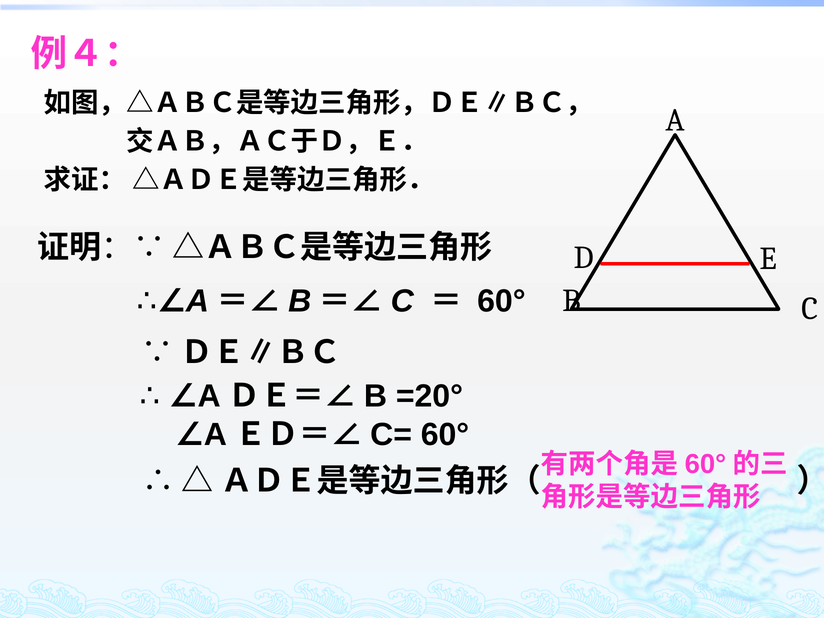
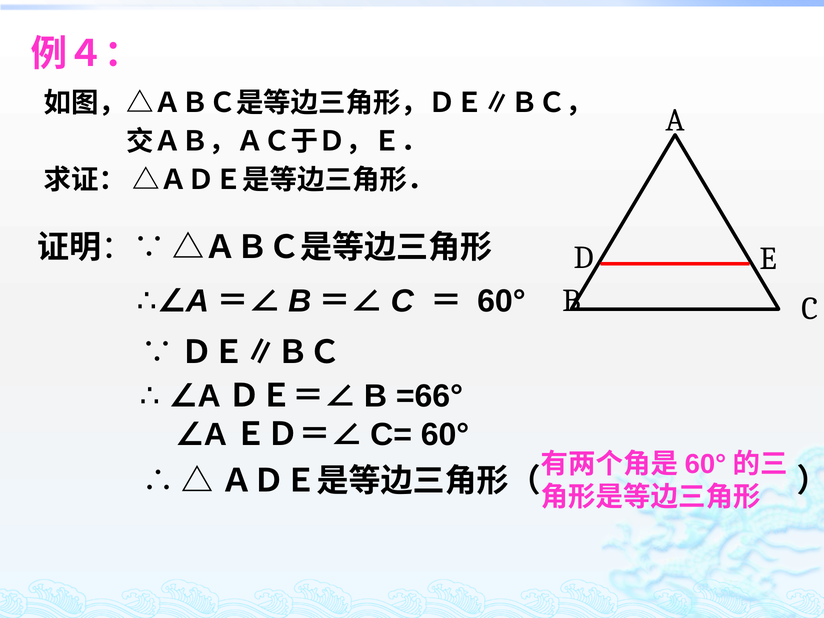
=20°: =20° -> =66° (429, 396)
